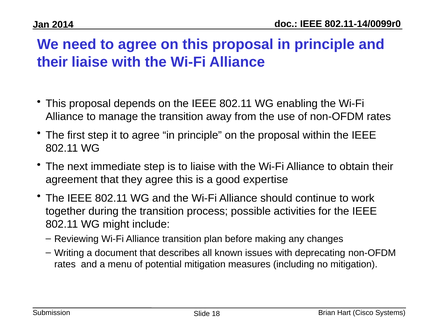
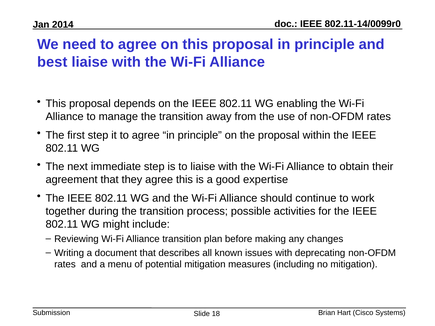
their: their -> best (52, 62)
